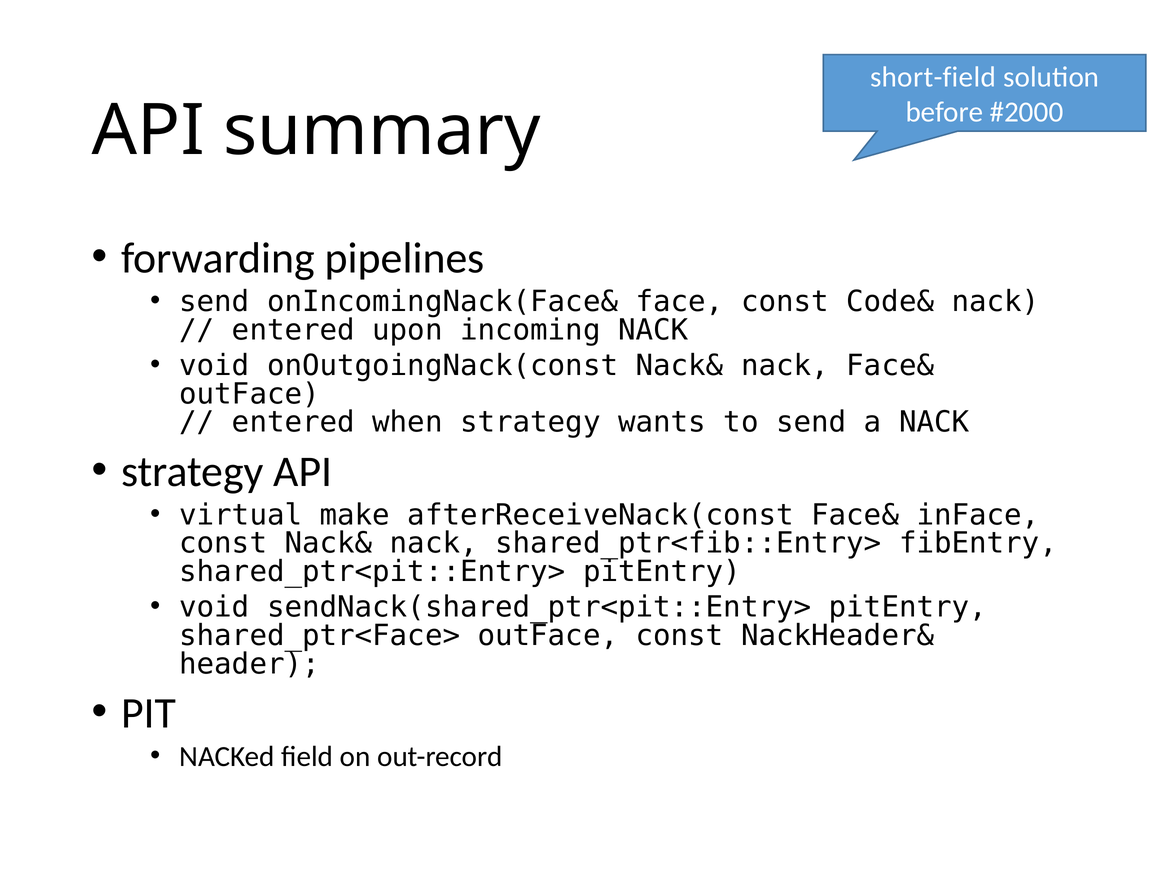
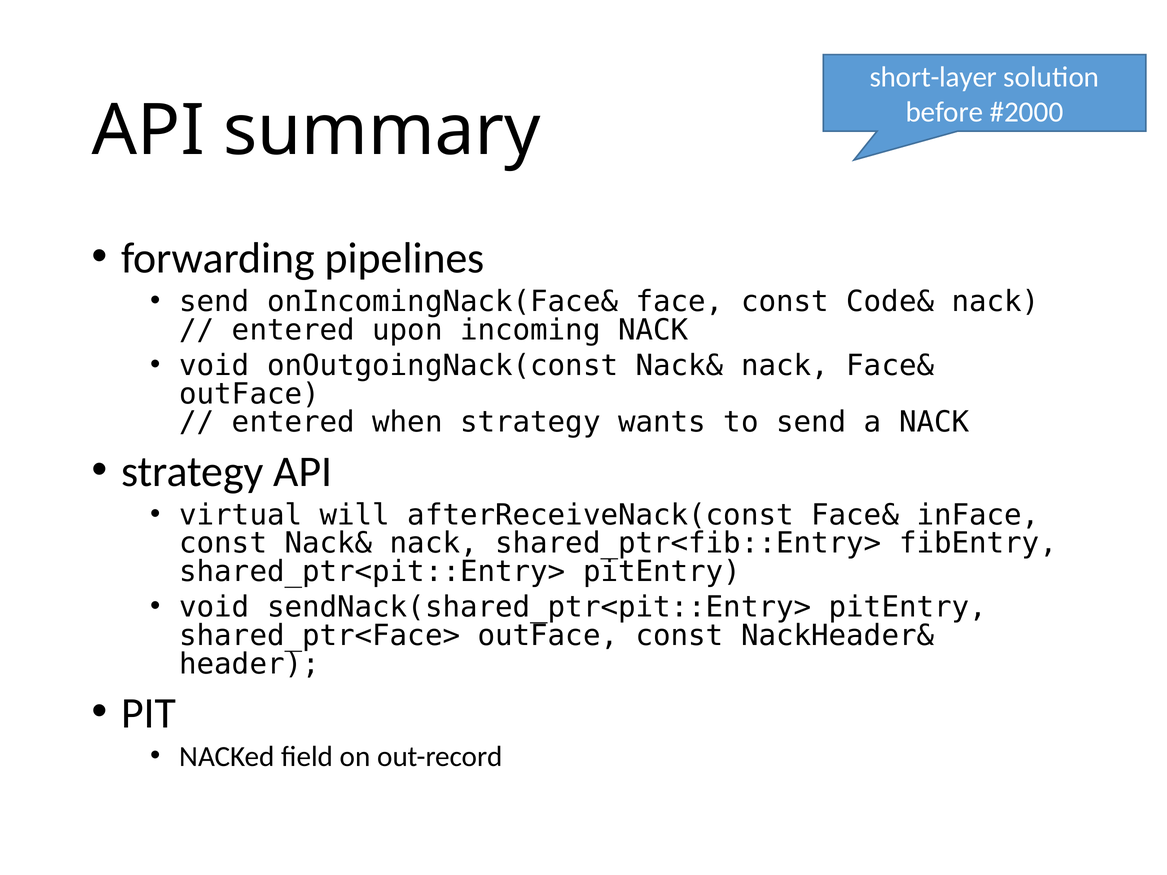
short-field: short-field -> short-layer (933, 77)
make: make -> will (355, 515)
